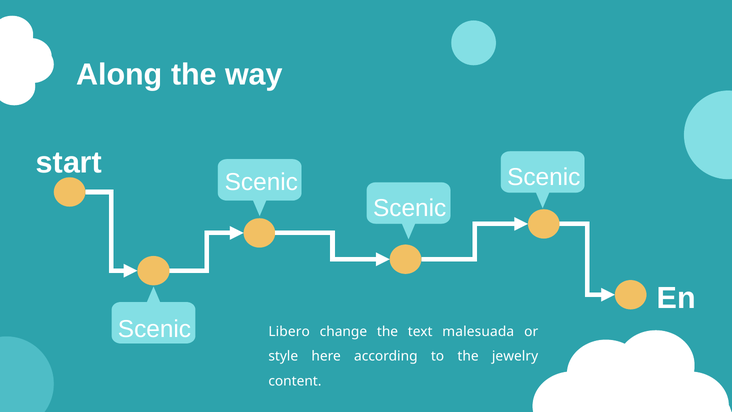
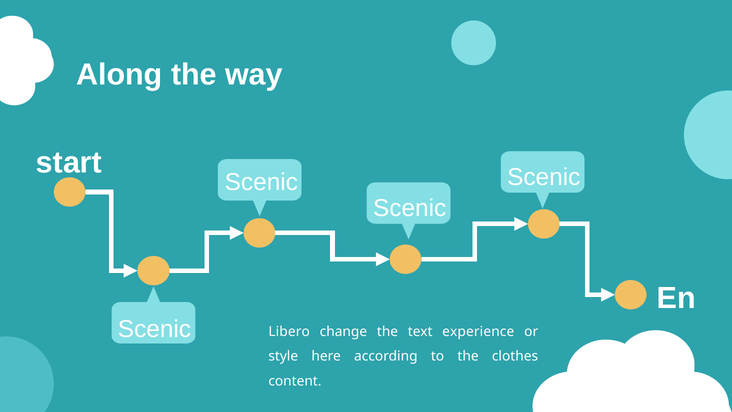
malesuada: malesuada -> experience (478, 331)
jewelry: jewelry -> clothes (515, 356)
